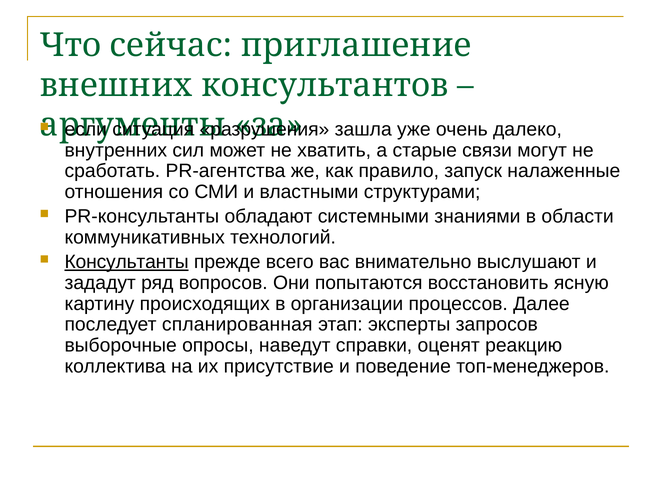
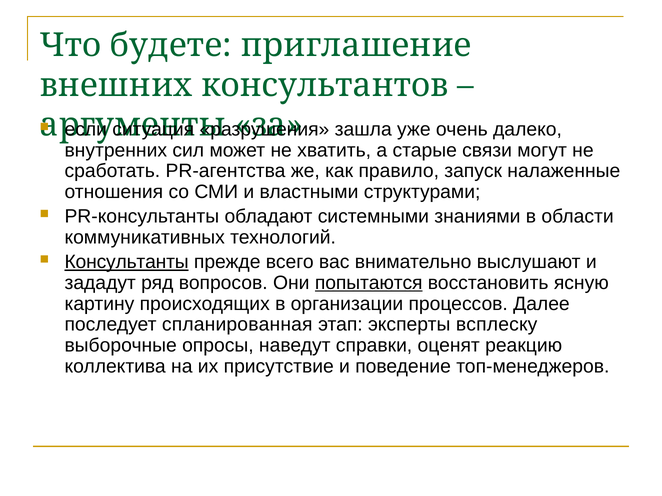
сейчас: сейчас -> будете (171, 46)
попытаются underline: none -> present (369, 283)
запросов: запросов -> всплеску (497, 325)
